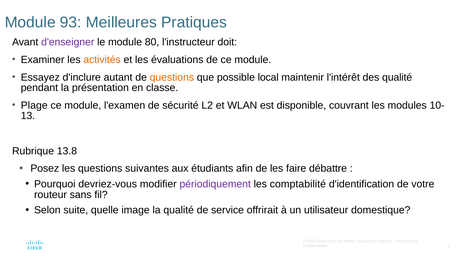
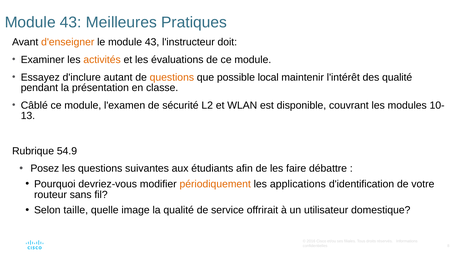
93: 93 -> 43 (71, 23)
d'enseigner colour: purple -> orange (68, 42)
le module 80: 80 -> 43 (152, 42)
Plage: Plage -> Câblé (34, 106)
13.8: 13.8 -> 54.9 (67, 151)
périodiquement colour: purple -> orange (215, 185)
comptabilité: comptabilité -> applications (298, 185)
suite: suite -> taille (76, 211)
